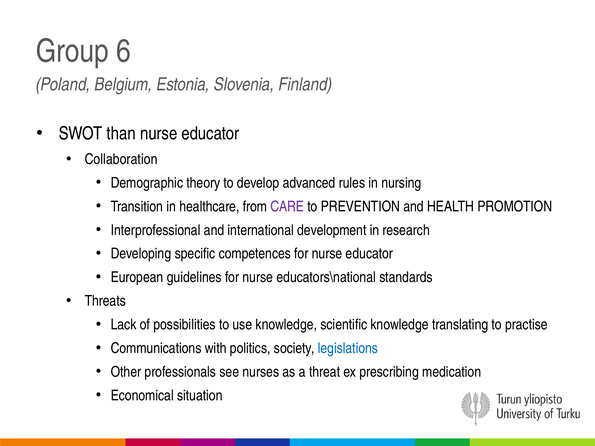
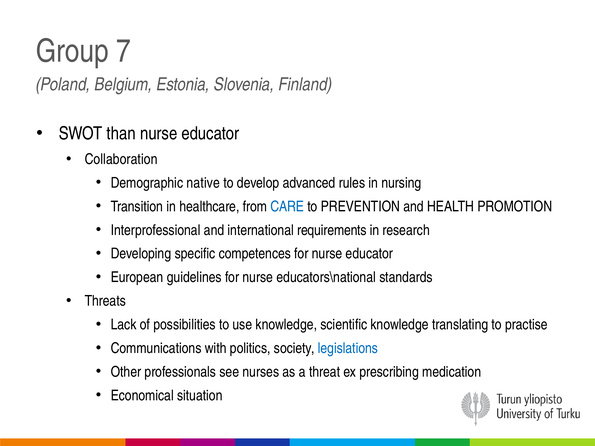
6: 6 -> 7 (123, 51)
theory: theory -> native (203, 183)
CARE colour: purple -> blue (287, 207)
development: development -> requirements (332, 230)
